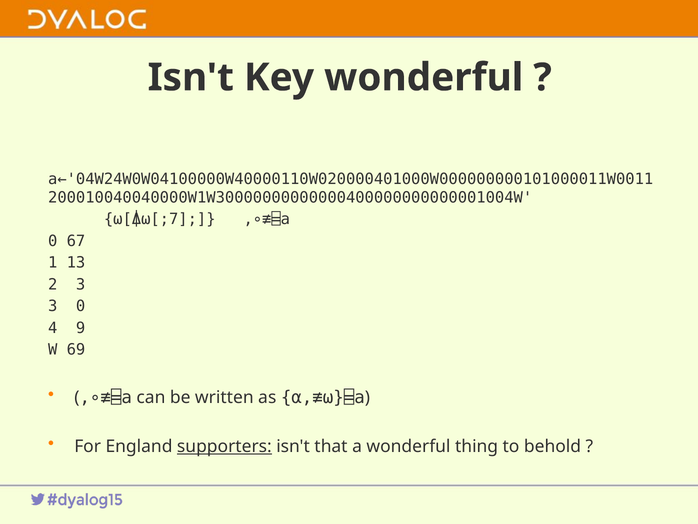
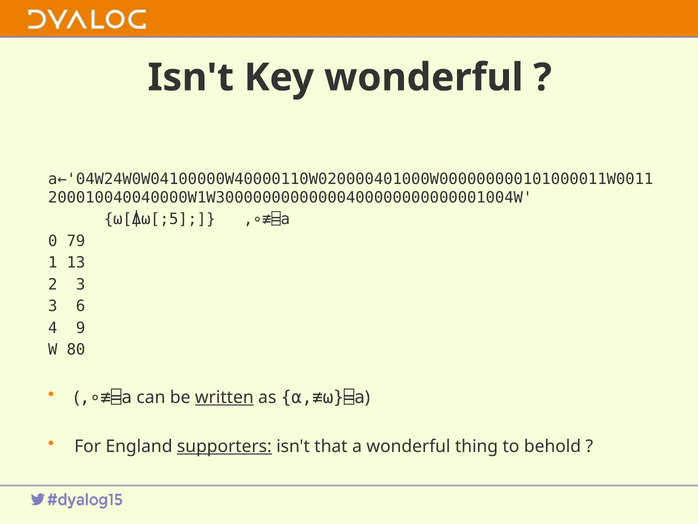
⍵[⍋⍵[;7: ⍵[⍋⍵[;7 -> ⍵[⍋⍵[;5 (160, 219)
67: 67 -> 79 (76, 241)
3 0: 0 -> 6 (81, 306)
69: 69 -> 80 (76, 349)
written underline: none -> present (224, 397)
